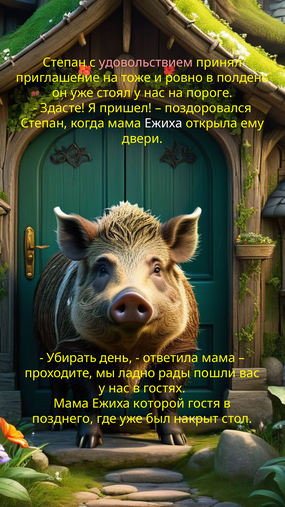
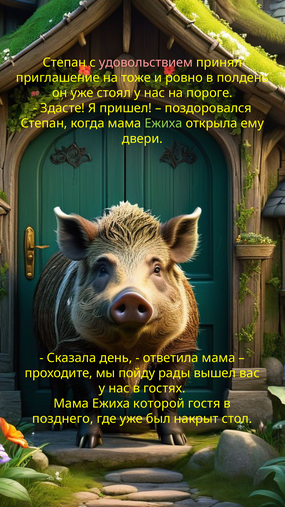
Ежиха colour: white -> light green (163, 123)
Убирать: Убирать -> Сказала (71, 358)
ладно: ладно -> пойду (137, 373)
пошли: пошли -> вышел (215, 373)
